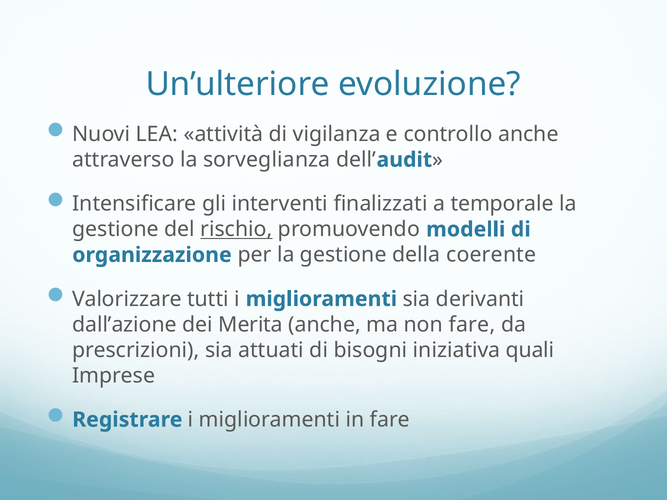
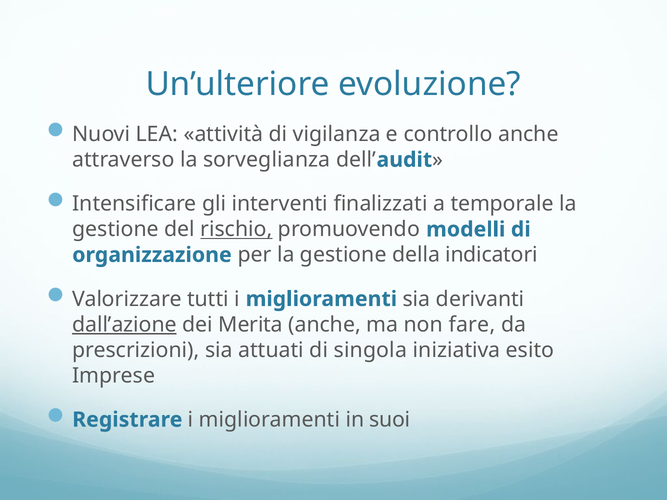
coerente: coerente -> indicatori (491, 255)
dall’azione underline: none -> present (124, 325)
bisogni: bisogni -> singola (370, 350)
quali: quali -> esito (530, 350)
in fare: fare -> suoi (390, 420)
